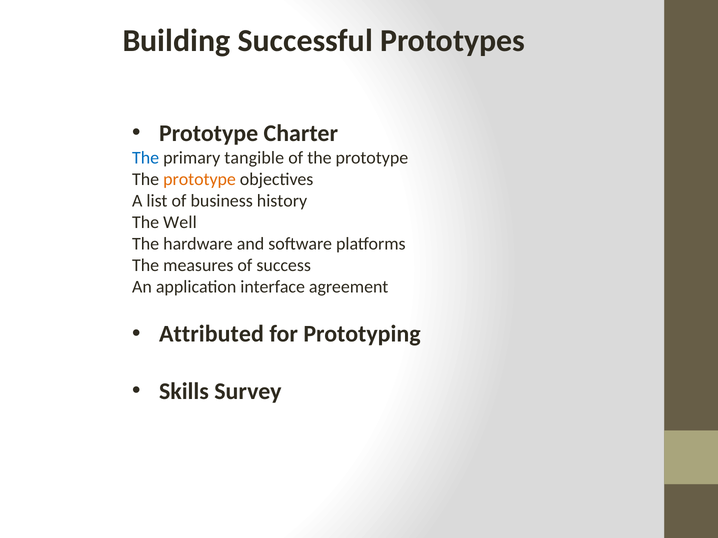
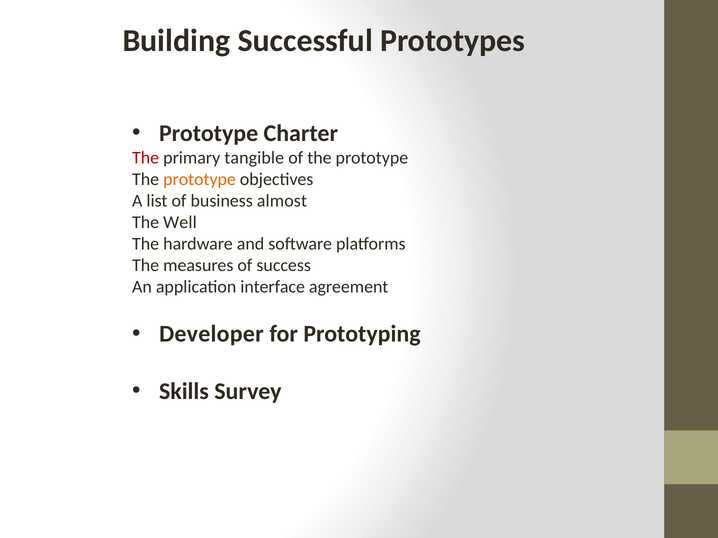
The colour: blue -> red (146, 158)
history: history -> almost (282, 201)
Attributed: Attributed -> Developer (211, 334)
